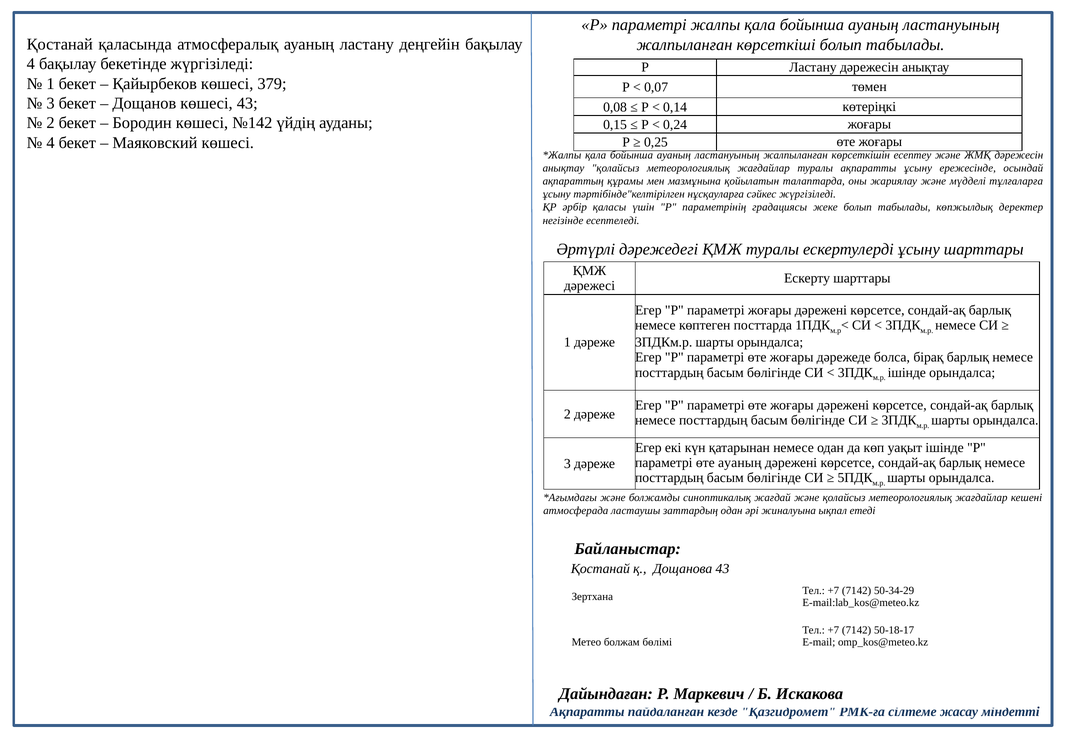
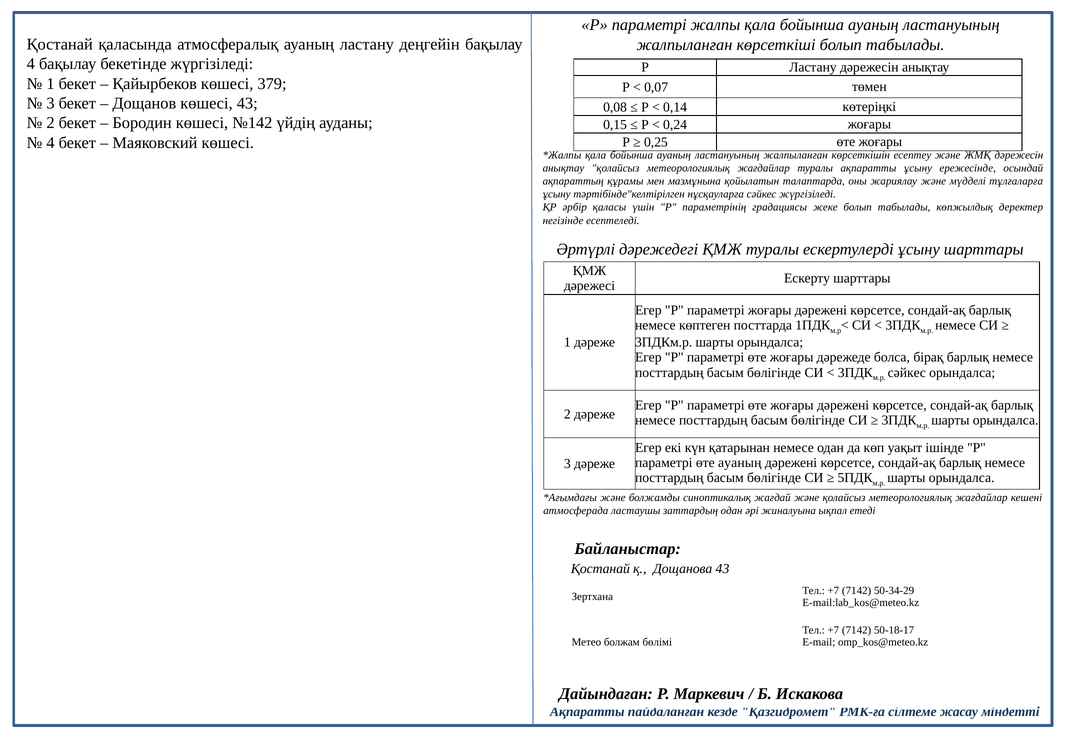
ішінде: ішінде -> сәйкес (907, 373)
